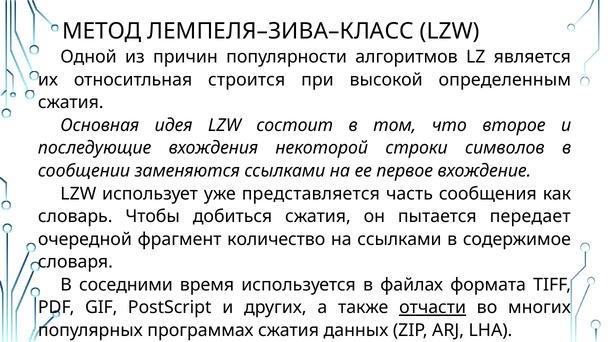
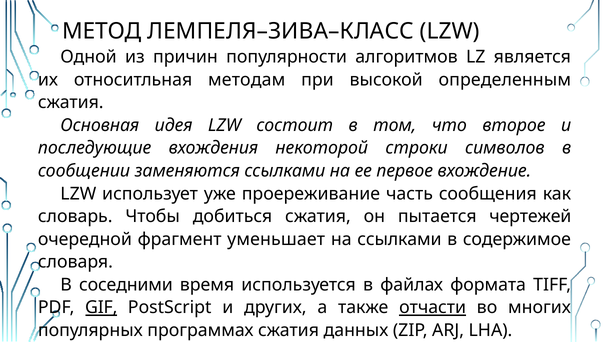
строится: строится -> методам (247, 80)
пpедставляется: пpедставляется -> проереживание (311, 194)
передает: передает -> чертежей (530, 216)
количество: количество -> уменьшает (276, 239)
GIF underline: none -> present (101, 308)
